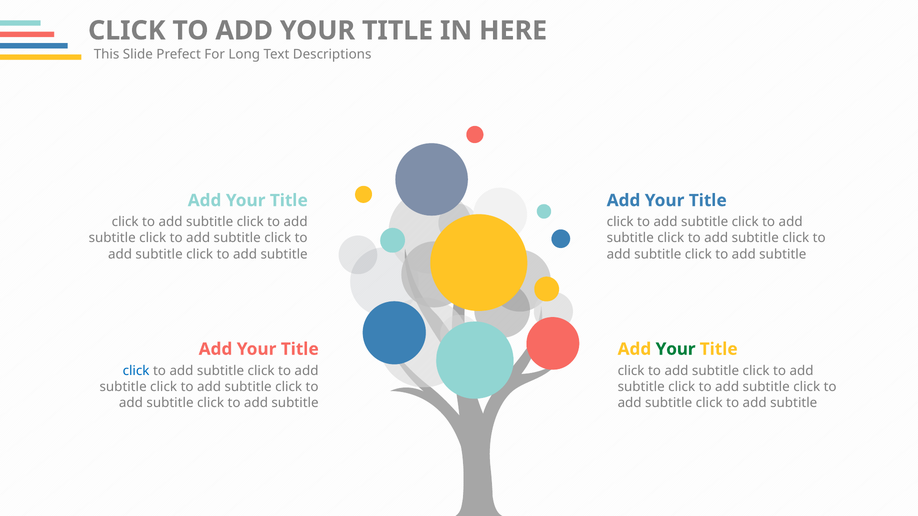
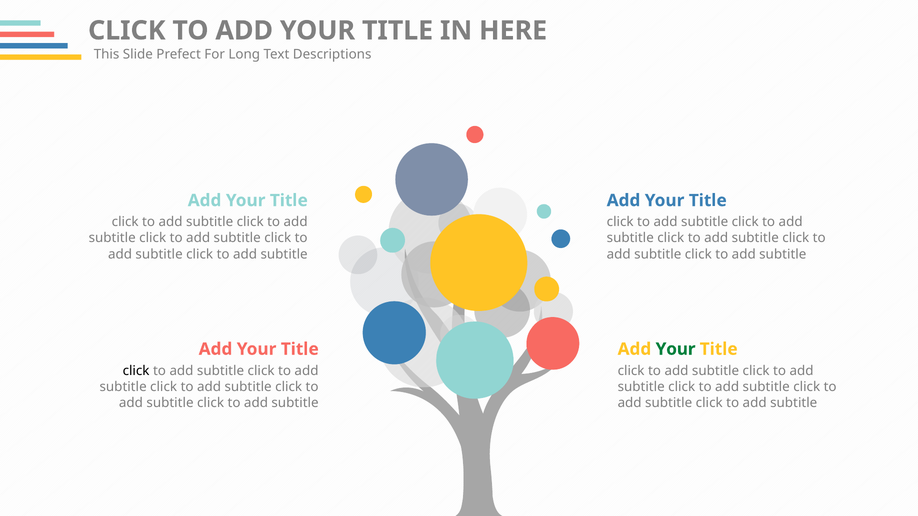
click colour: blue -> black (136, 371)
